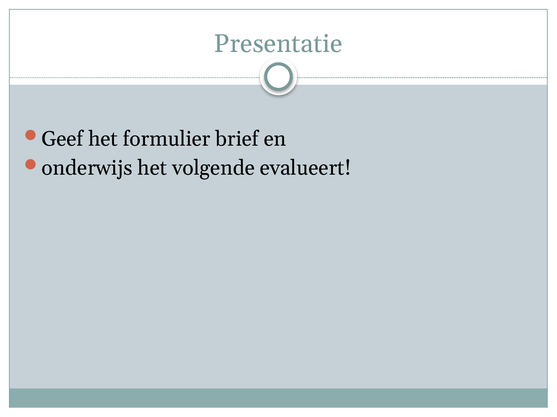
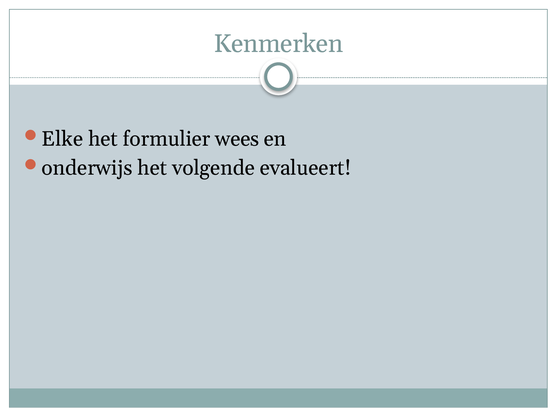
Presentatie: Presentatie -> Kenmerken (278, 44)
Geef: Geef -> Elke (62, 139)
brief: brief -> wees (237, 139)
